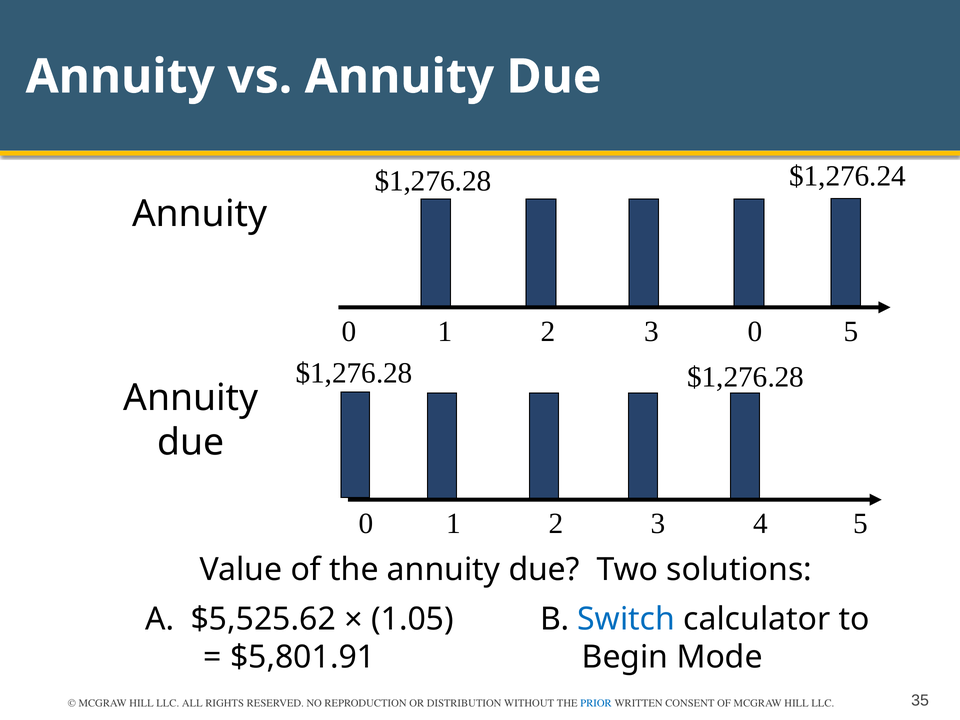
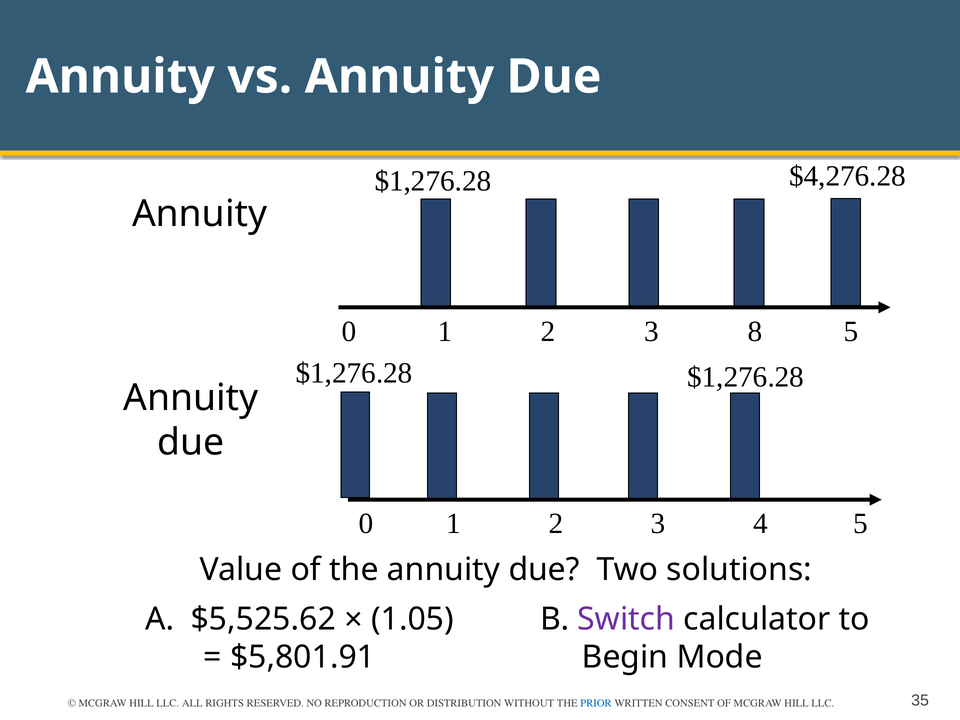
$1,276.24: $1,276.24 -> $4,276.28 (848, 176)
3 0: 0 -> 8 (755, 332)
Switch colour: blue -> purple (626, 619)
